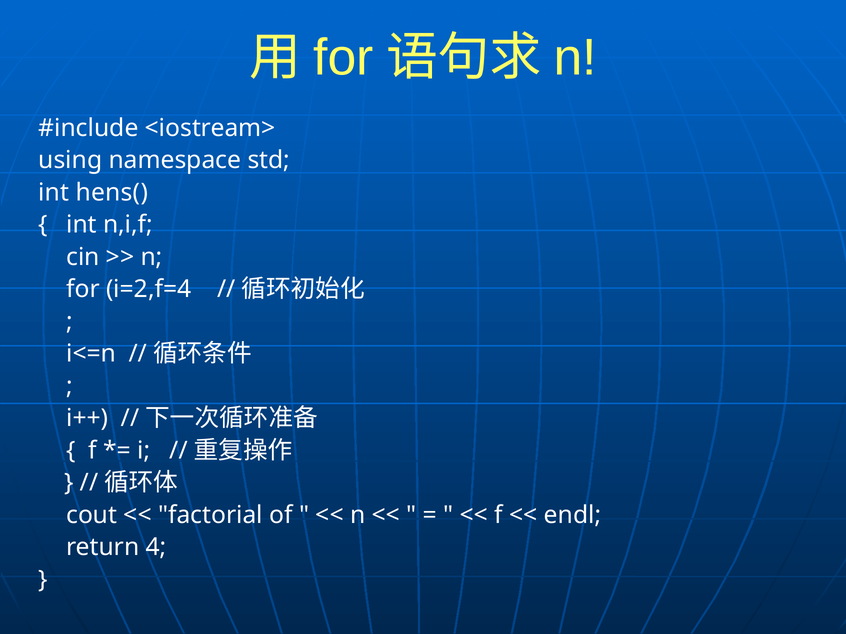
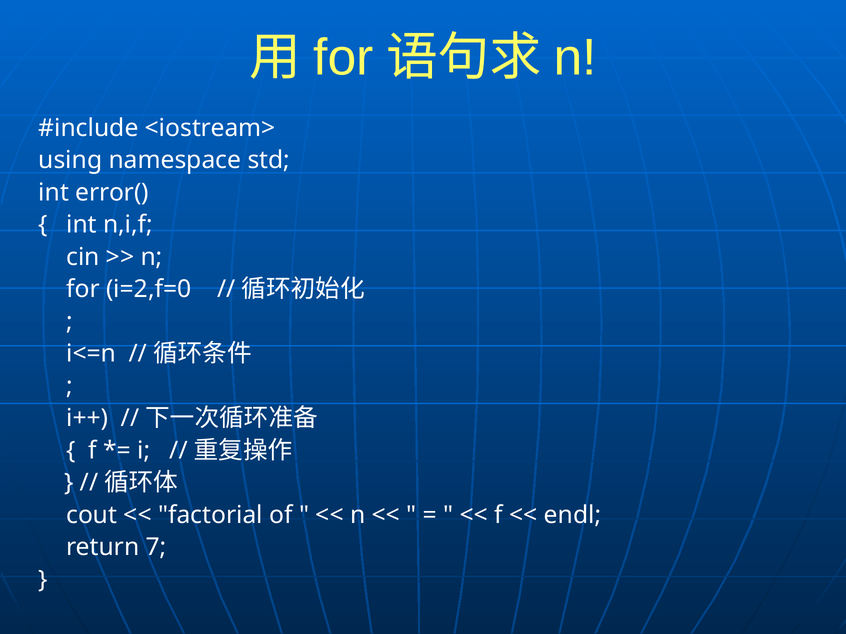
hens(: hens( -> error( (112, 193)
i=2,f=4: i=2,f=4 -> i=2,f=0 (149, 290)
4: 4 -> 7 (156, 548)
